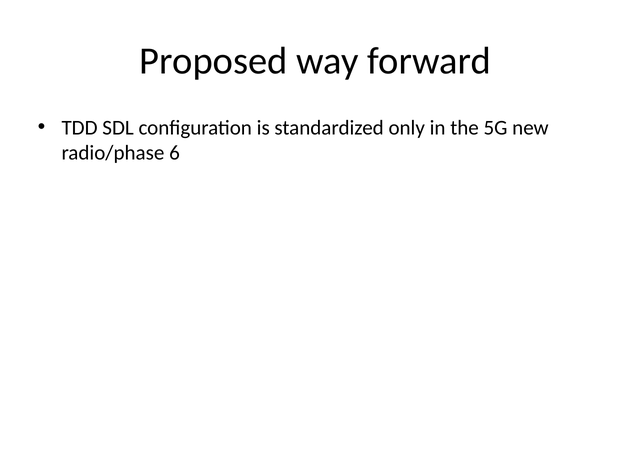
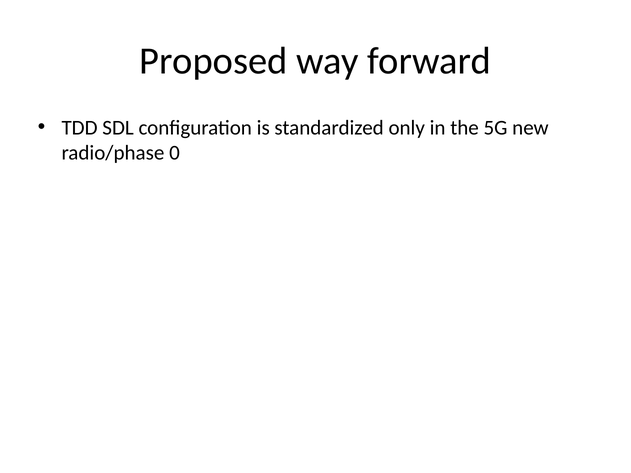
6: 6 -> 0 (174, 153)
